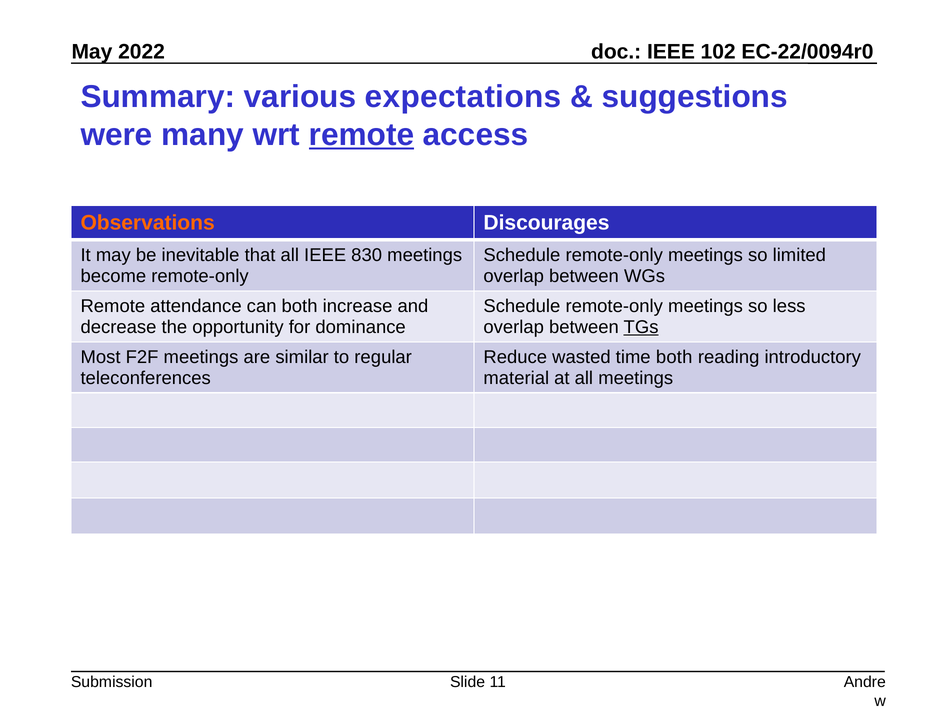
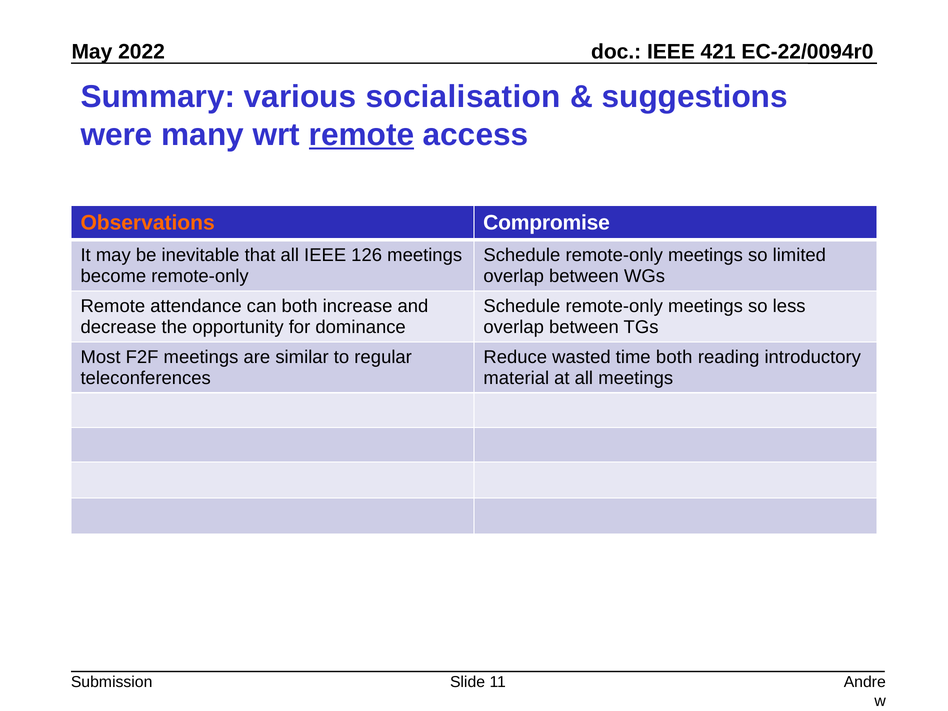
102: 102 -> 421 (718, 52)
expectations: expectations -> socialisation (463, 97)
Discourages: Discourages -> Compromise (547, 223)
830: 830 -> 126 (367, 255)
TGs underline: present -> none (641, 327)
